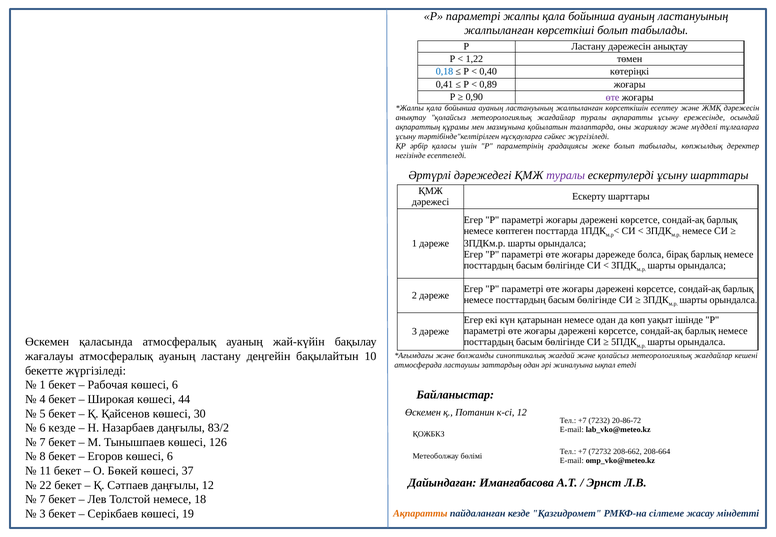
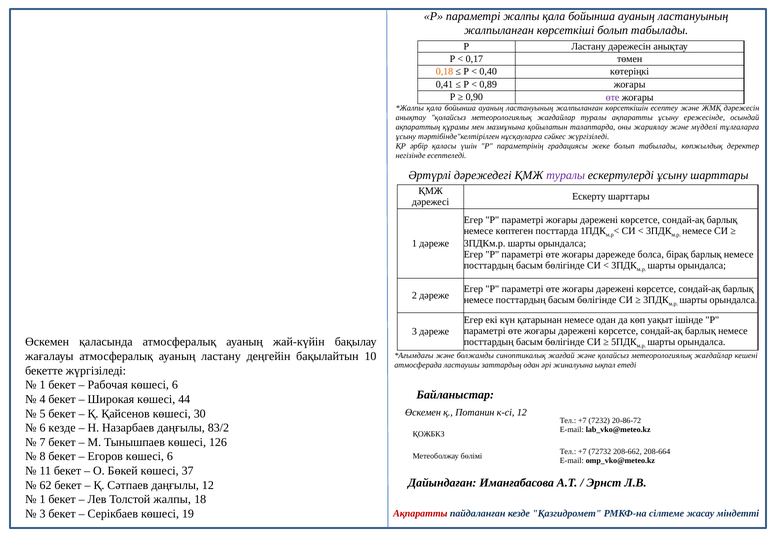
1,22: 1,22 -> 0,17 (474, 59)
0,18 colour: blue -> orange (444, 72)
22: 22 -> 62 (46, 485)
7: 7 -> 1 (43, 500)
Толстой немесе: немесе -> жалпы (172, 500)
Ақпаратты colour: orange -> red (420, 514)
